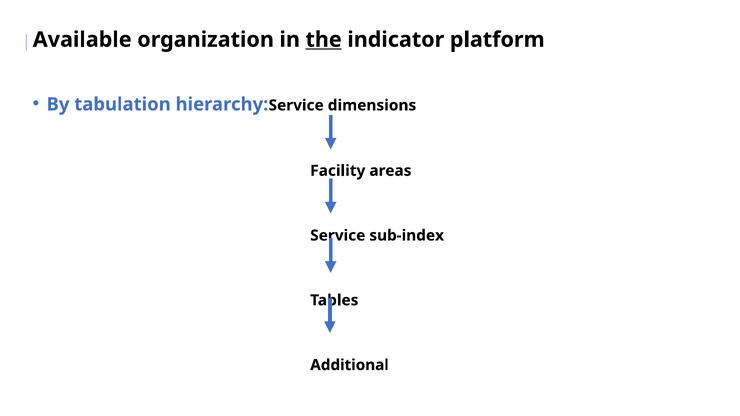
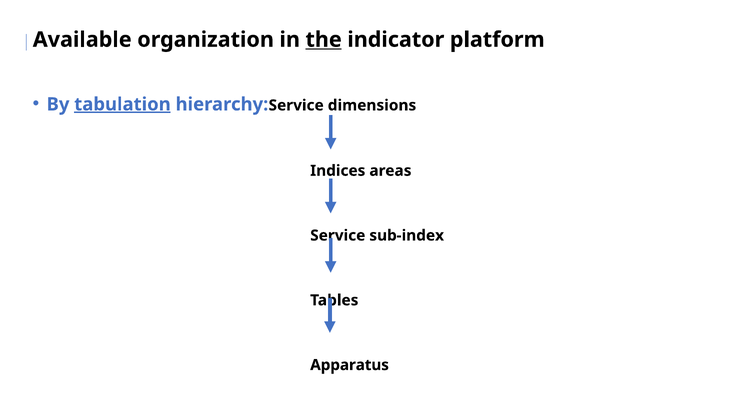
tabulation underline: none -> present (122, 104)
Facility: Facility -> Indices (338, 171)
Additional: Additional -> Apparatus (350, 365)
